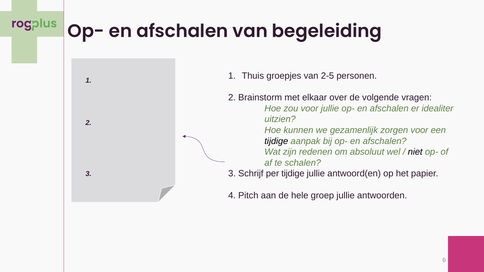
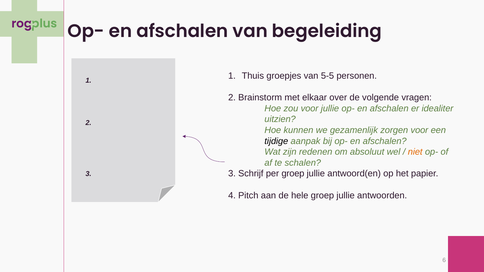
2-5: 2-5 -> 5-5 (327, 76)
niet colour: black -> orange (415, 152)
per tijdige: tijdige -> groep (293, 174)
